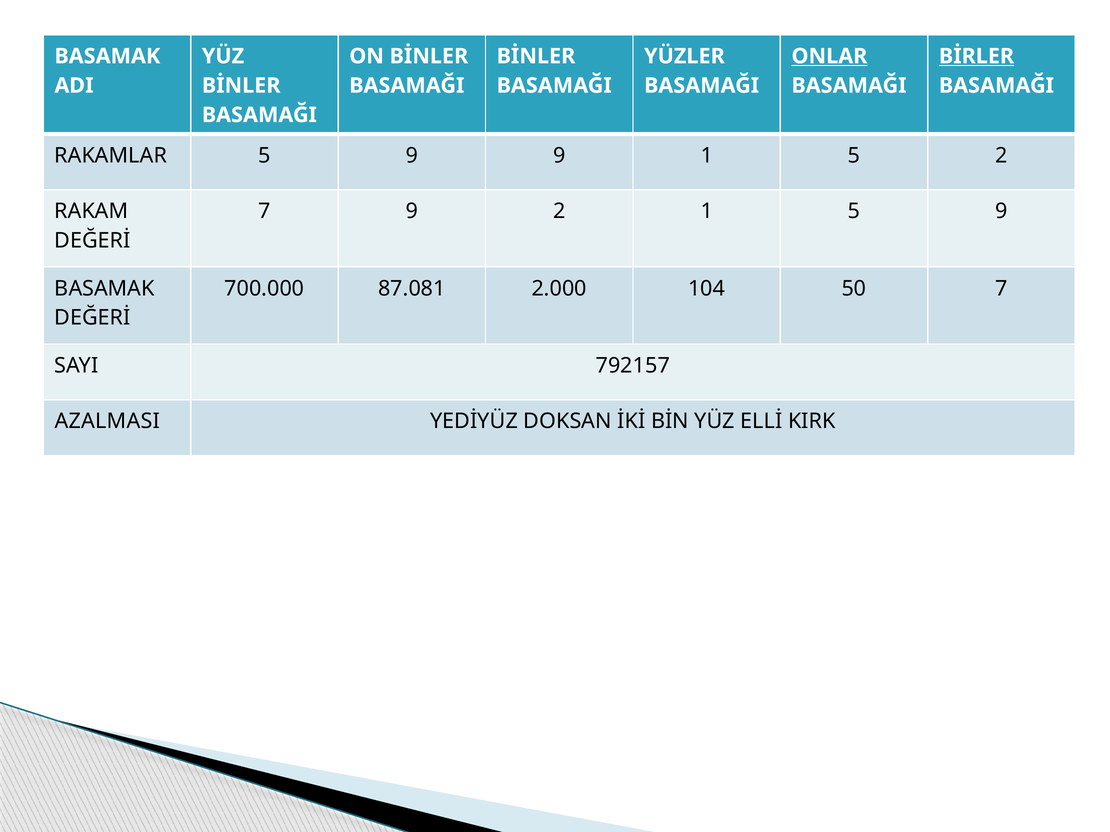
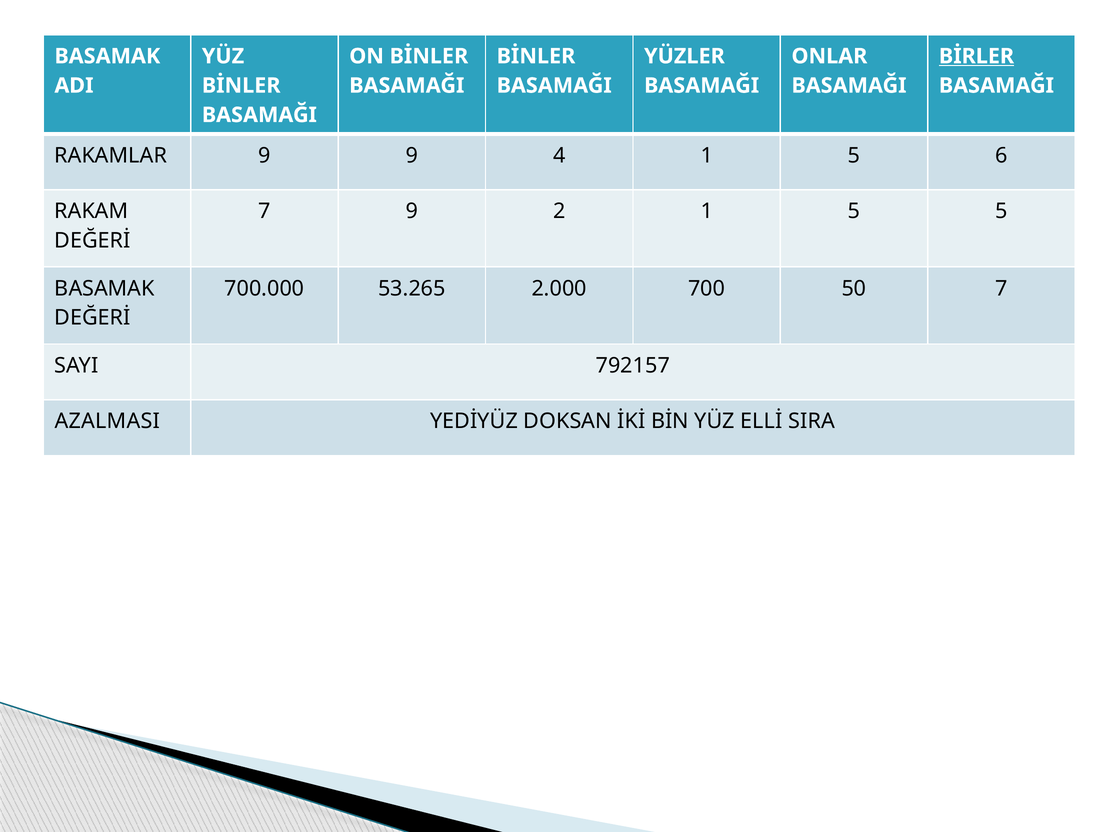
ONLAR underline: present -> none (829, 56)
RAKAMLAR 5: 5 -> 9 (265, 156)
9 9: 9 -> 4 (559, 156)
5 2: 2 -> 6 (1002, 156)
1 5 9: 9 -> 5 (1002, 211)
87.081: 87.081 -> 53.265 (412, 289)
104: 104 -> 700 (707, 289)
KIRK: KIRK -> SIRA (812, 421)
